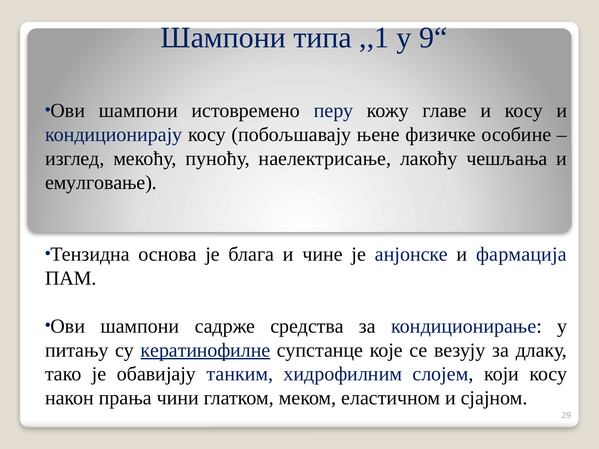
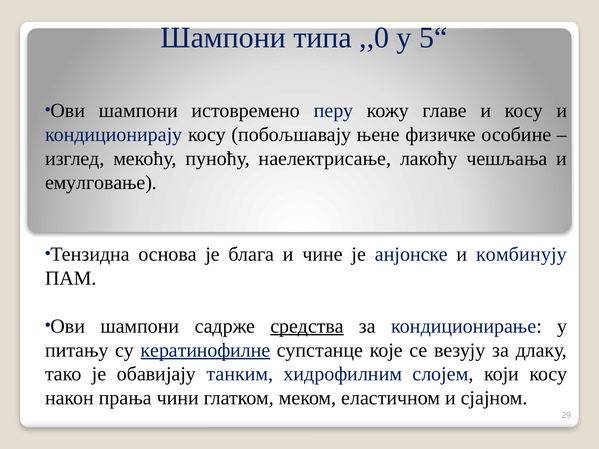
,,1: ,,1 -> ,,0 (374, 38)
9“: 9“ -> 5“ (433, 38)
фармација: фармација -> комбинују (521, 254)
средства underline: none -> present (307, 326)
